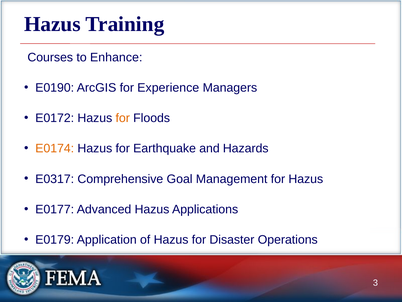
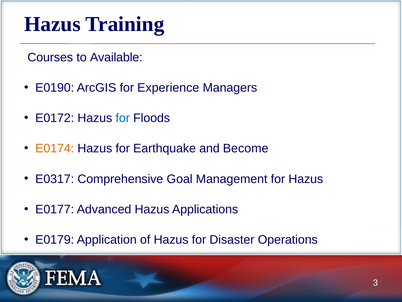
Enhance: Enhance -> Available (116, 57)
for colour: orange -> blue (123, 118)
Hazards: Hazards -> Become (246, 148)
